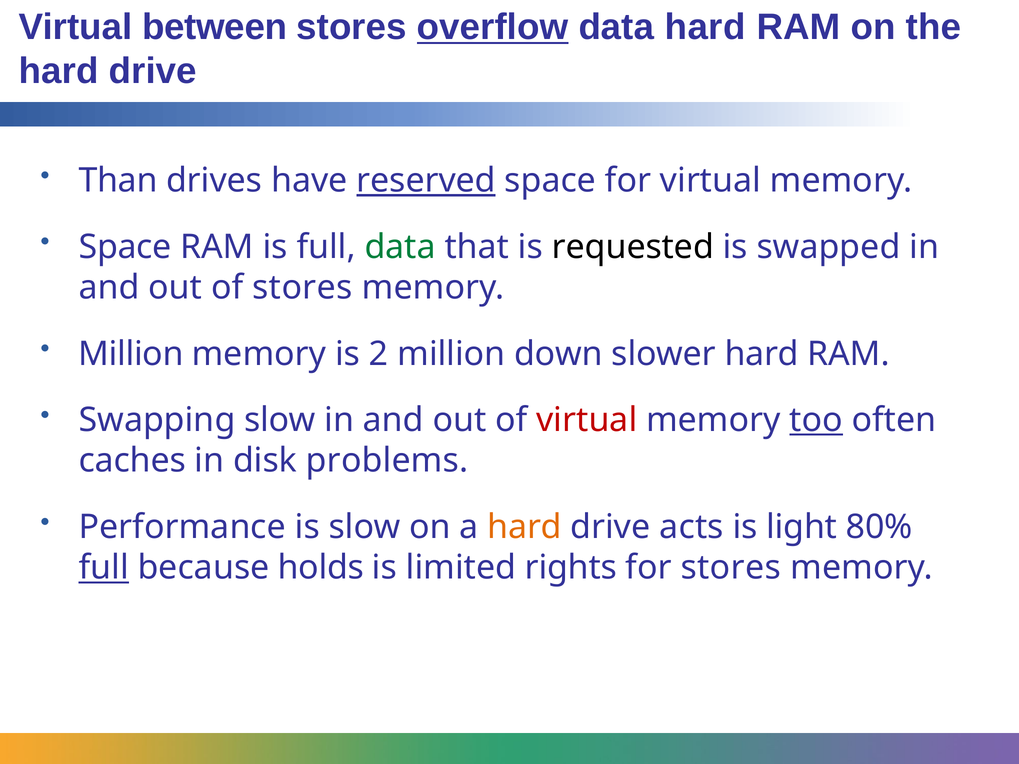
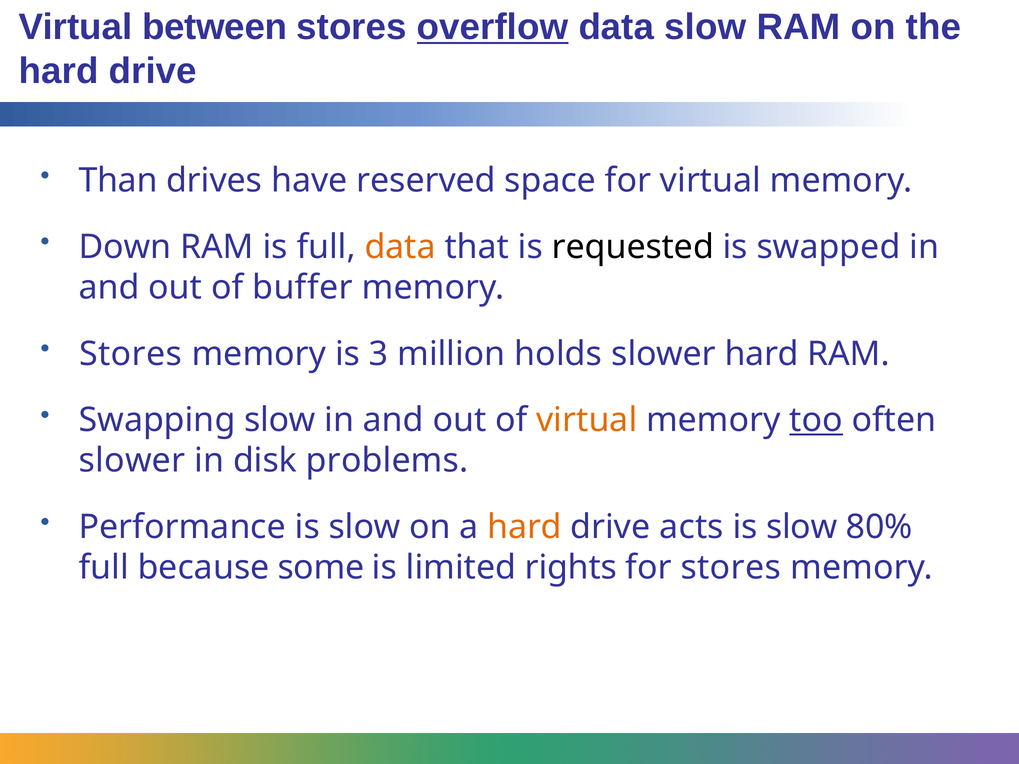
data hard: hard -> slow (705, 27)
reserved underline: present -> none (426, 181)
Space: Space -> Down (125, 247)
data colour: green -> orange (400, 247)
of stores: stores -> buffer (302, 288)
Million: Million -> Stores (131, 354)
2: 2 -> 3 (379, 354)
down: down -> holds (558, 354)
virtual colour: red -> orange (587, 420)
caches: caches -> slower (132, 461)
light: light -> slow (802, 527)
full underline: present -> none (104, 568)
holds: holds -> some (321, 568)
